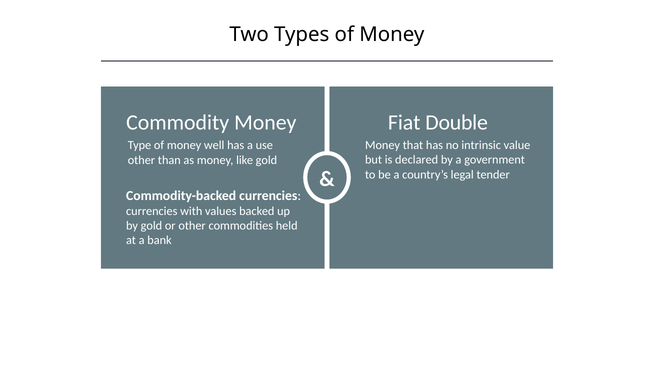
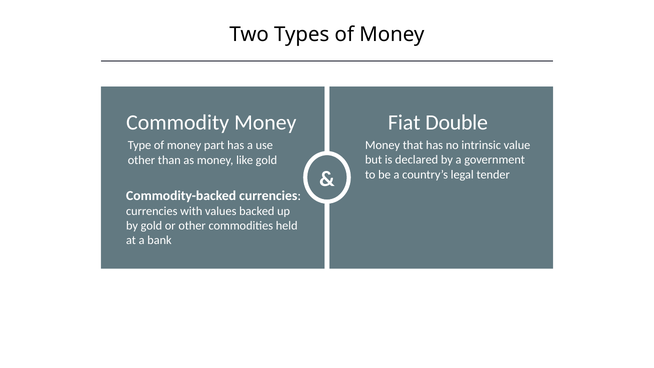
well: well -> part (214, 145)
